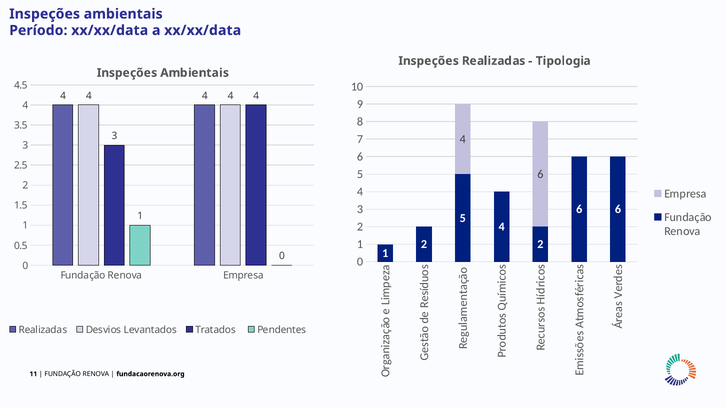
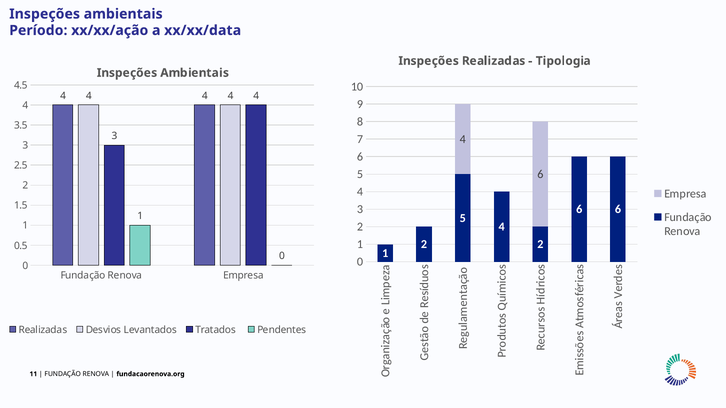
Período xx/xx/data: xx/xx/data -> xx/xx/ação (110, 30)
